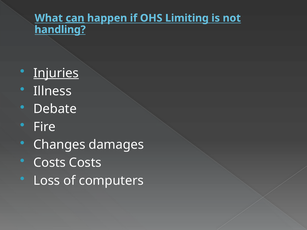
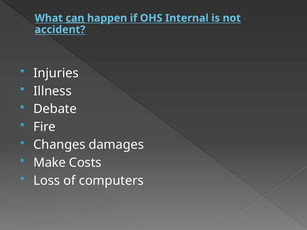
Limiting: Limiting -> Internal (187, 18)
handling: handling -> accident (60, 30)
Injuries underline: present -> none (56, 73)
Costs: Costs -> Make (50, 163)
